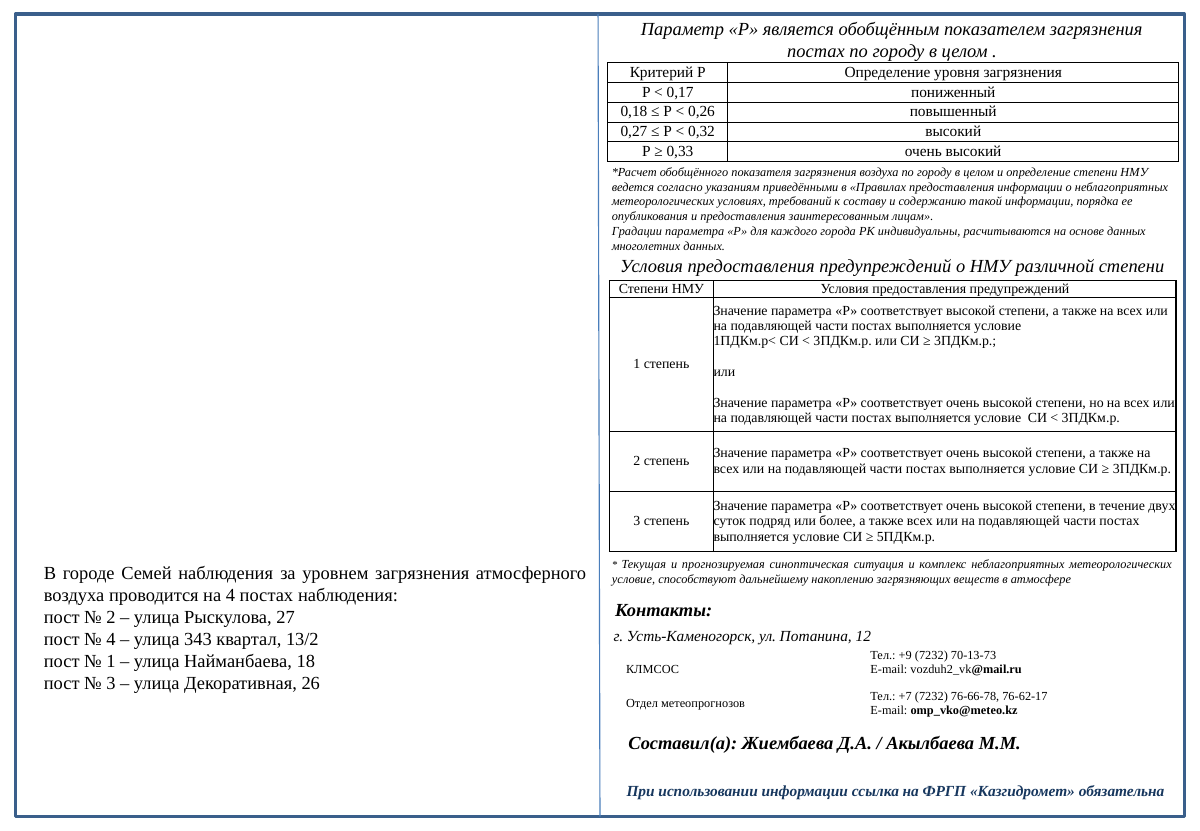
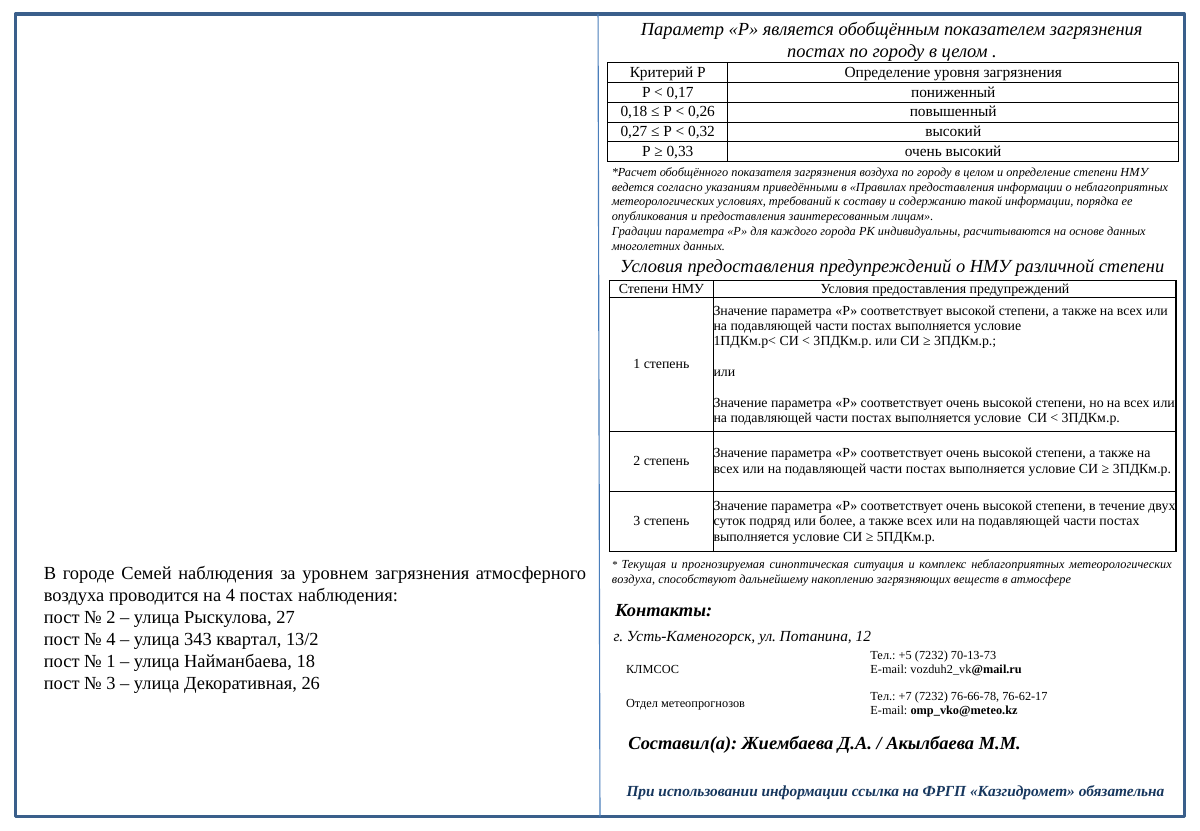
условие: условие -> воздуха (634, 579)
+9: +9 -> +5 (905, 655)
